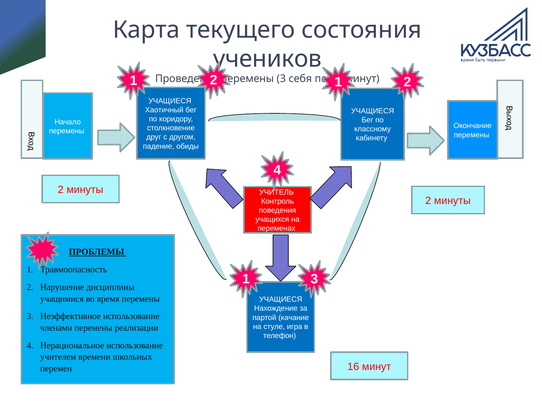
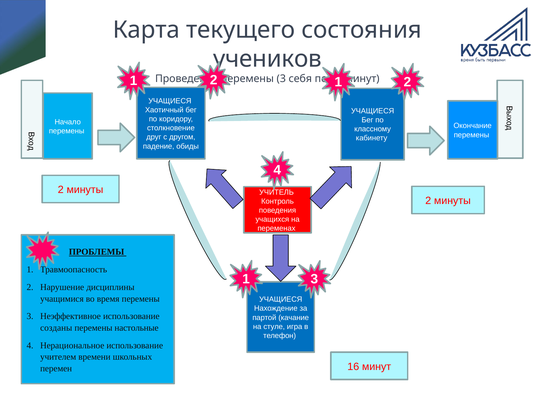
членами: членами -> созданы (56, 328)
реализации: реализации -> настольные (137, 328)
